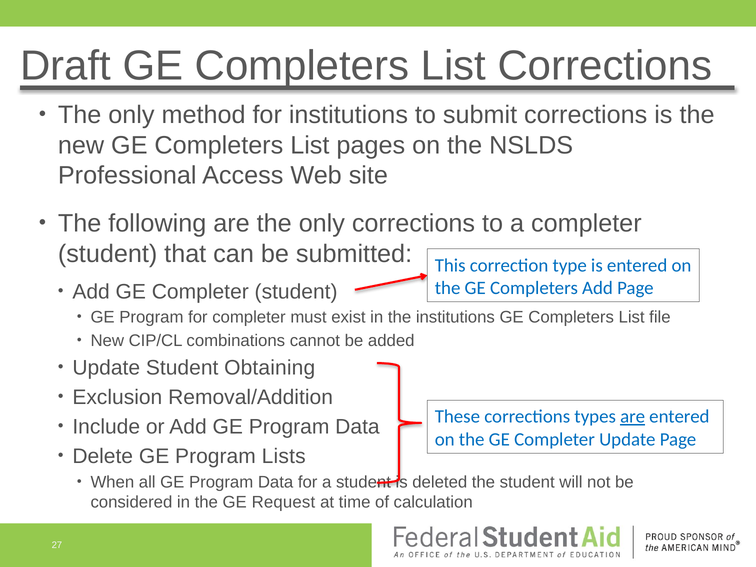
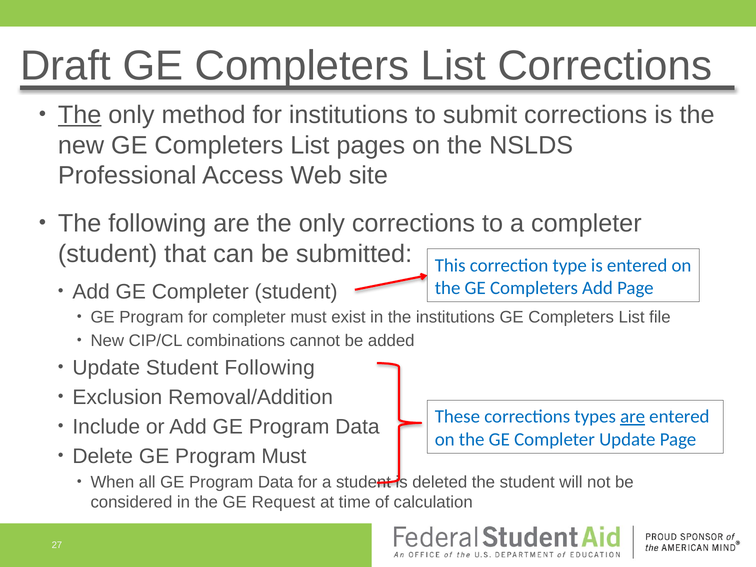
The underline: none -> present (80, 115)
Student Obtaining: Obtaining -> Following (270, 368)
Program Lists: Lists -> Must (284, 456)
